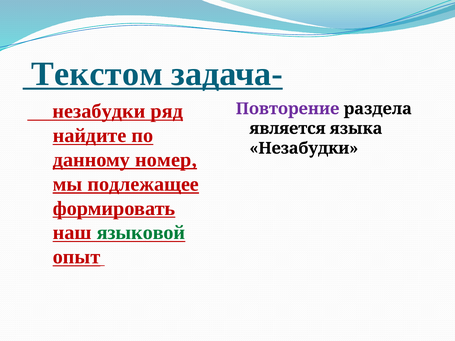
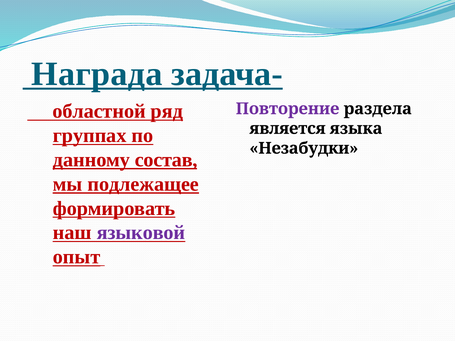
Текстом: Текстом -> Награда (97, 74)
незабудки: незабудки -> областной (99, 111)
найдите: найдите -> группах (90, 136)
номер: номер -> состав (166, 160)
языковой colour: green -> purple (141, 233)
